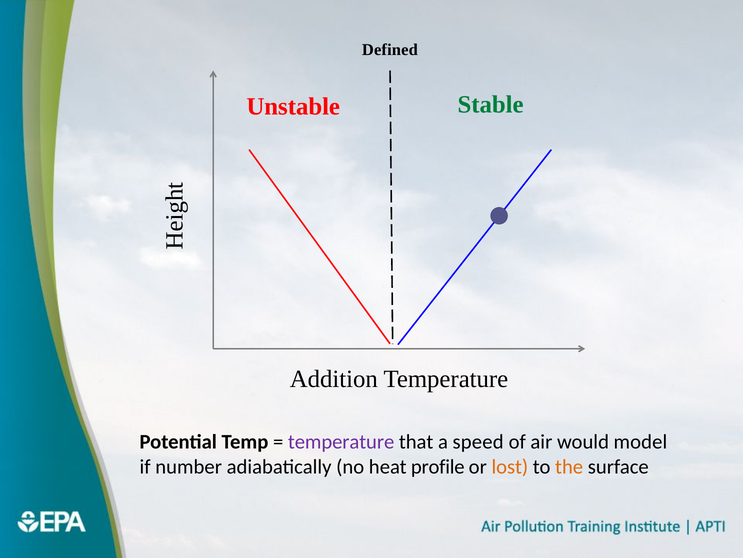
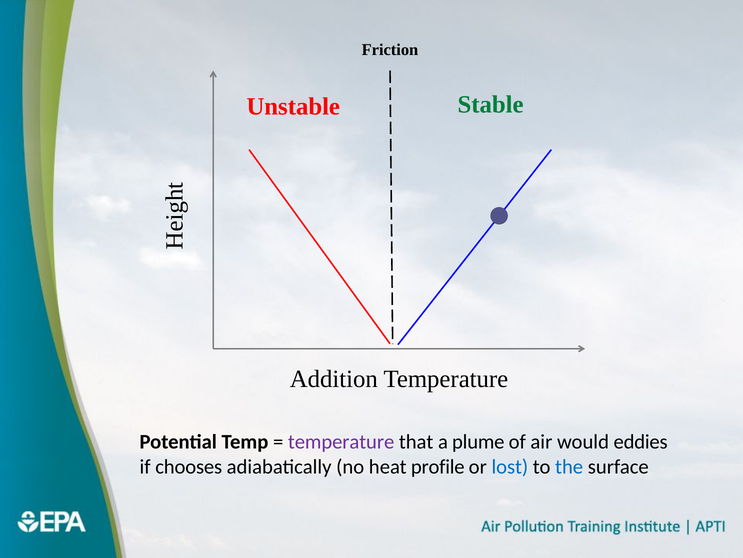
Defined: Defined -> Friction (390, 50)
speed: speed -> plume (478, 441)
model: model -> eddies (641, 441)
number: number -> chooses (189, 466)
lost colour: orange -> blue (510, 466)
the colour: orange -> blue (569, 466)
